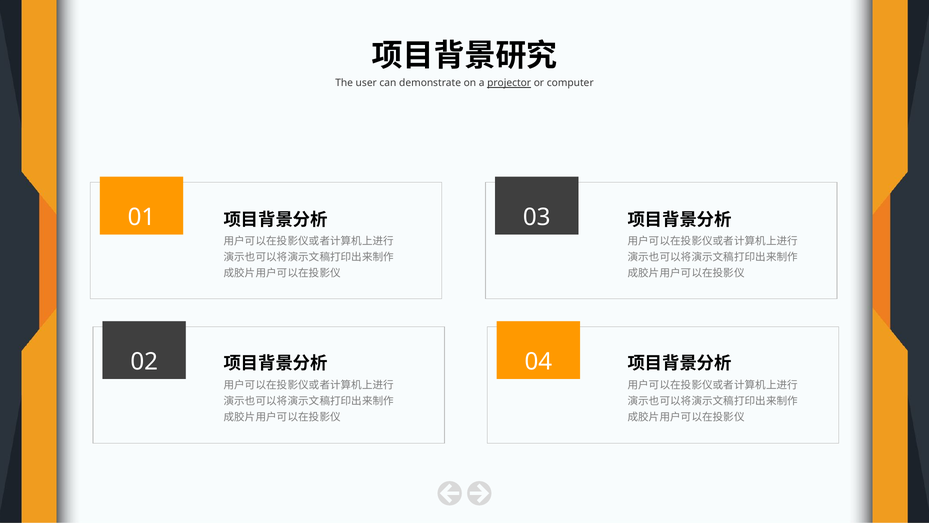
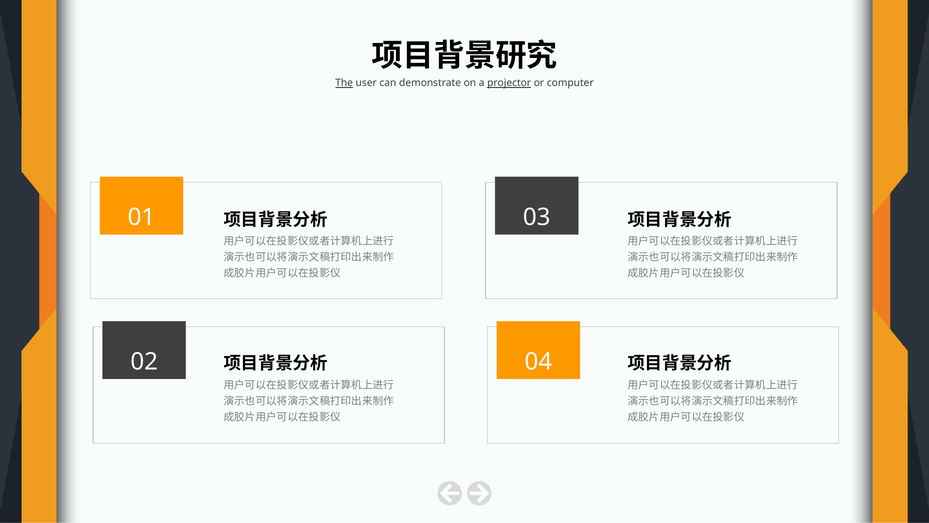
The underline: none -> present (344, 83)
